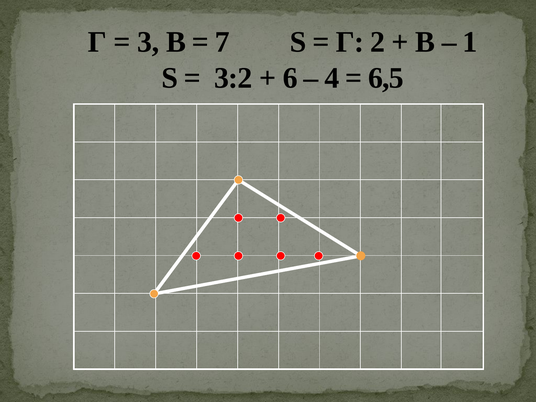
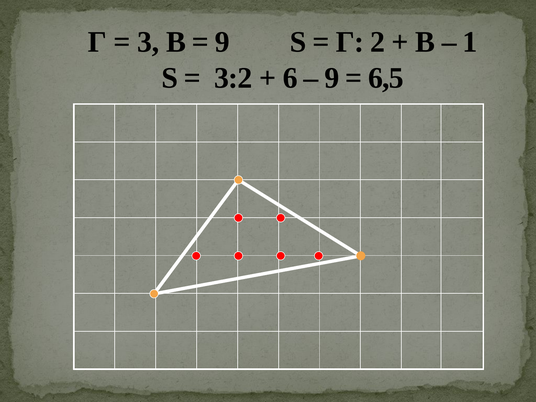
7: 7 -> 9 (222, 42)
4: 4 -> 9 (332, 78)
